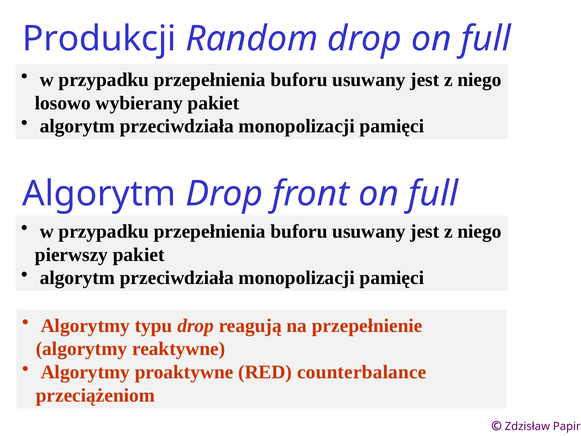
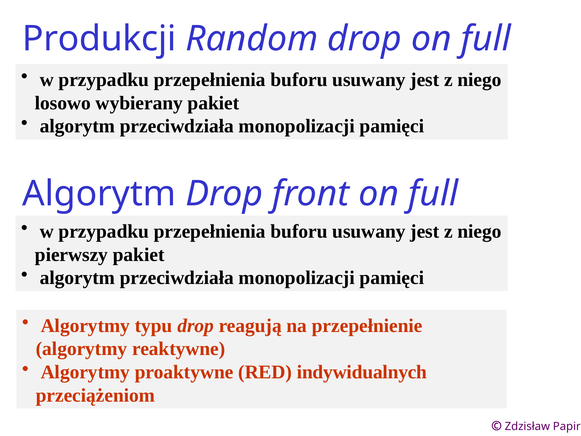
counterbalance: counterbalance -> indywidualnych (362, 372)
